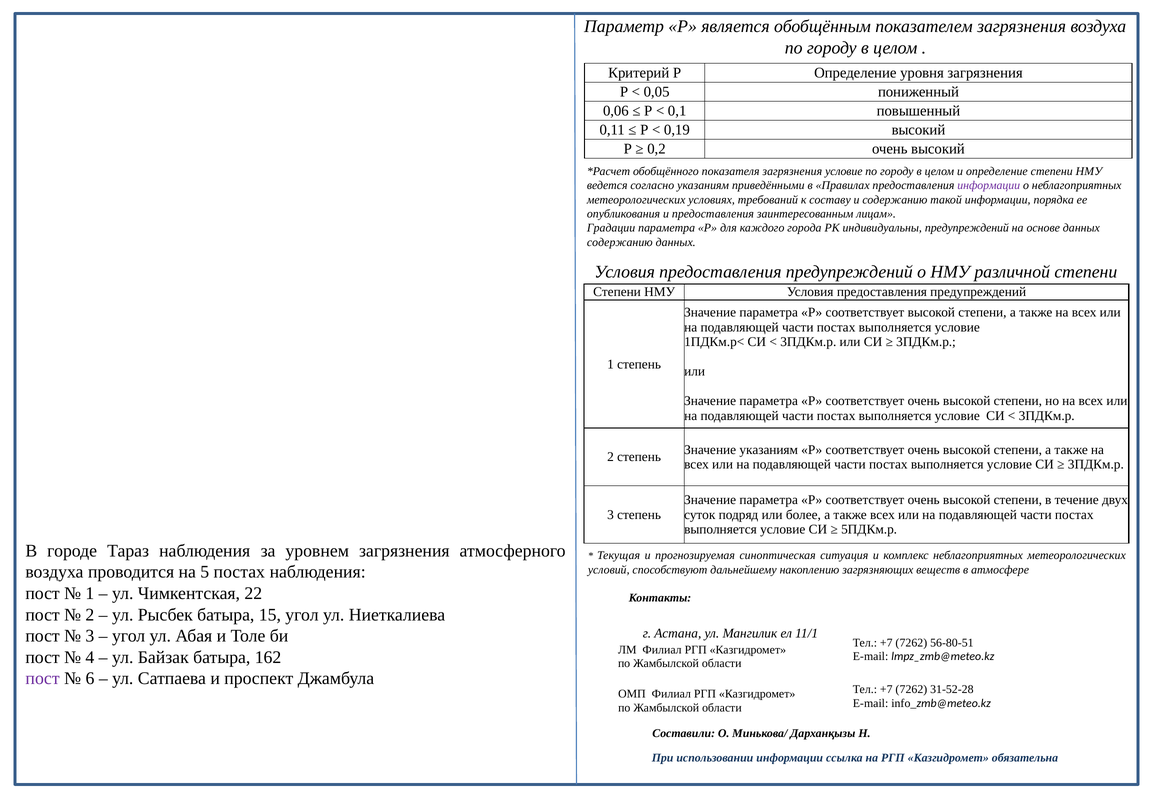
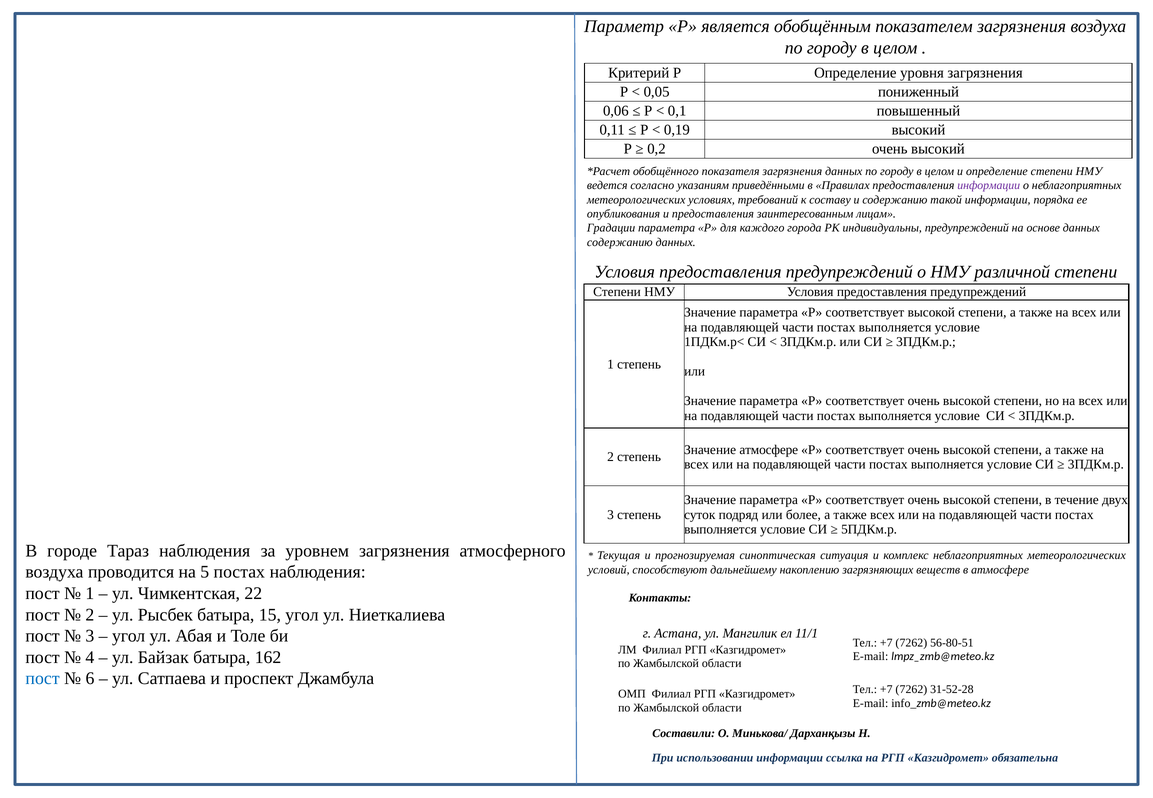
загрязнения условие: условие -> данных (844, 171)
Значение указаниям: указаниям -> атмосфере (769, 450)
пост colour: purple -> blue (43, 679)
